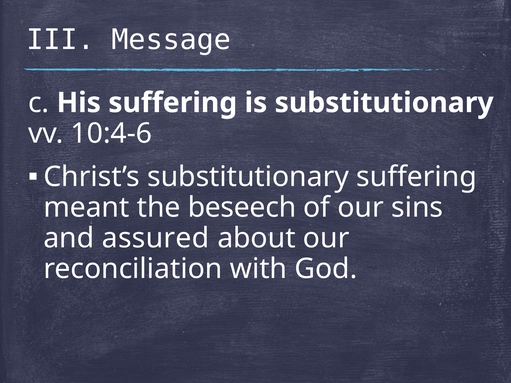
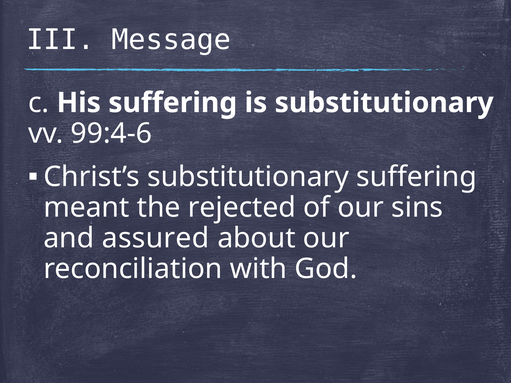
10:4-6: 10:4-6 -> 99:4-6 (111, 133)
beseech: beseech -> rejected (242, 208)
